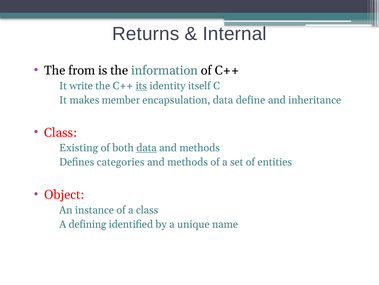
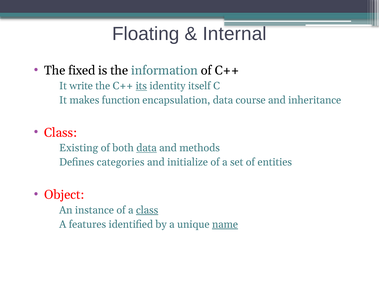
Returns: Returns -> Floating (146, 34)
from: from -> fixed (82, 70)
member: member -> function (121, 100)
define: define -> course (251, 100)
methods: methods -> initialize (188, 162)
class underline: none -> present (147, 210)
defining: defining -> features (87, 224)
name underline: none -> present (225, 224)
